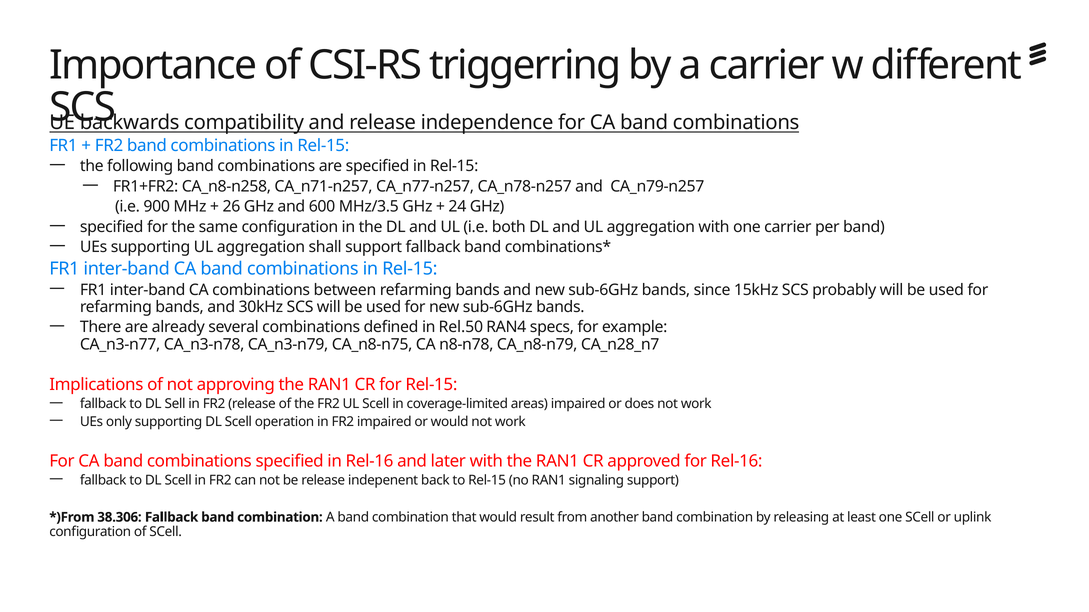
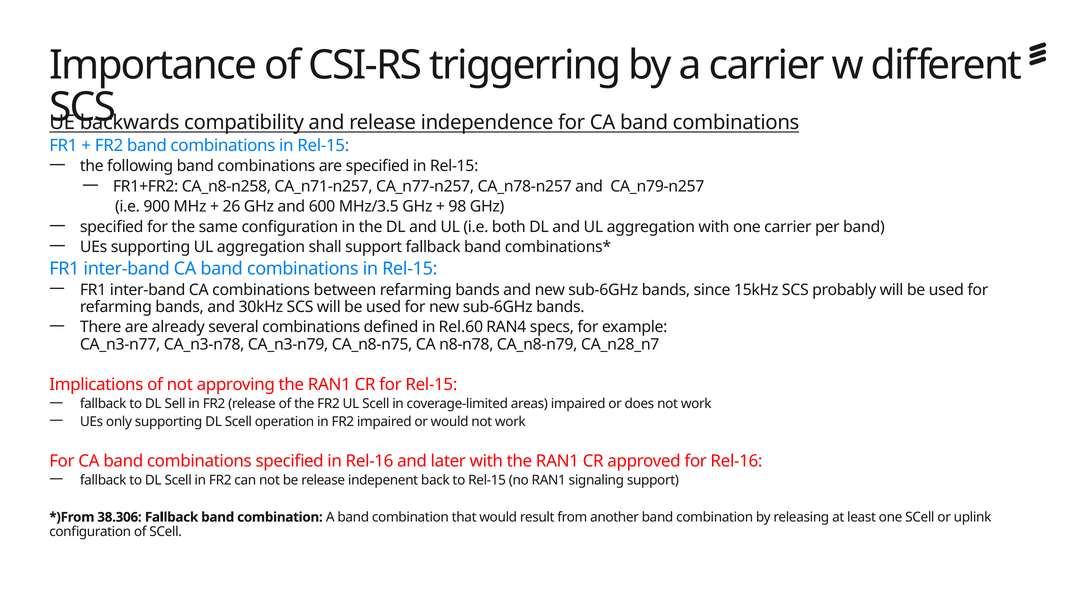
24: 24 -> 98 (457, 207)
Rel.50: Rel.50 -> Rel.60 (461, 327)
